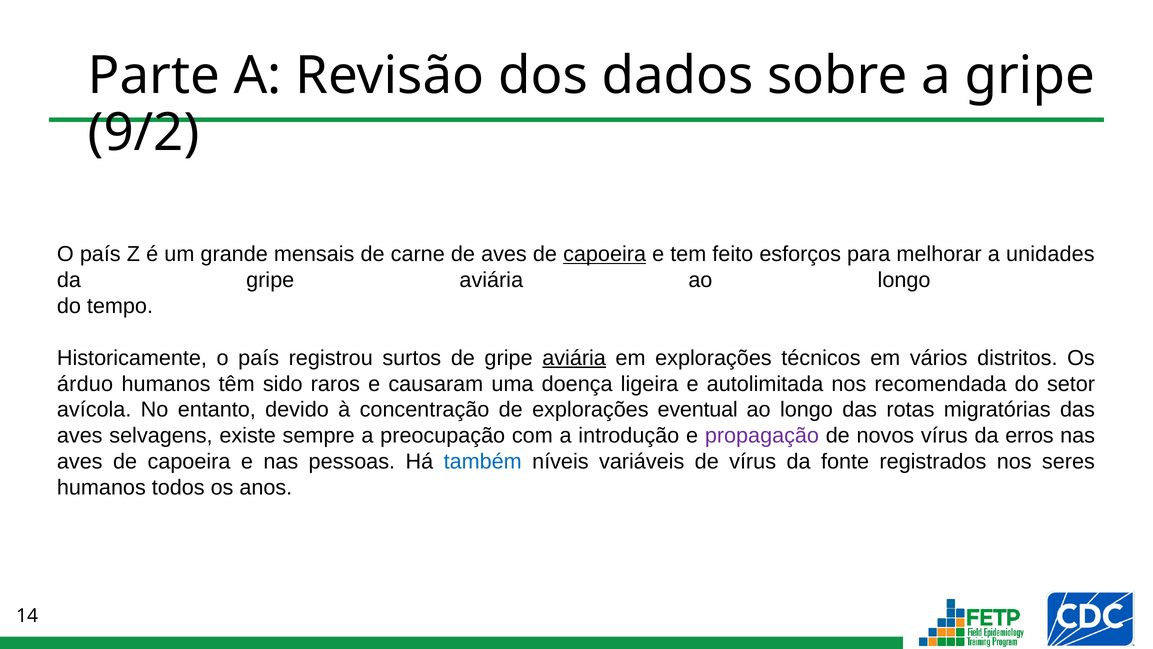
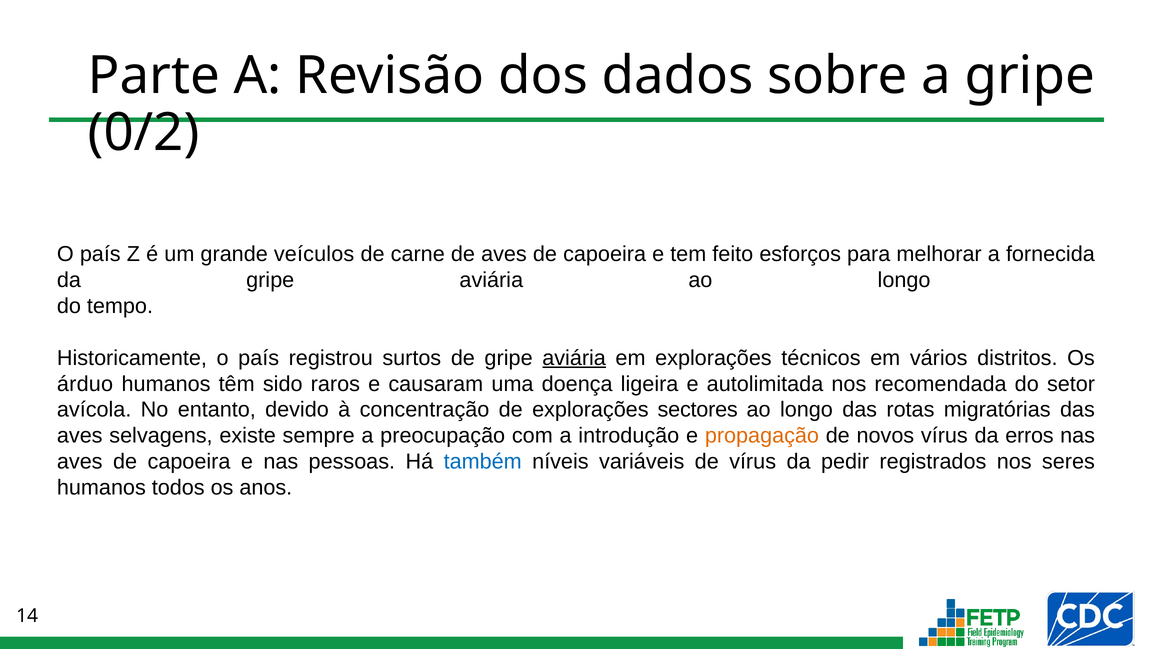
9/2: 9/2 -> 0/2 (144, 133)
mensais: mensais -> veículos (314, 254)
capoeira underline: present -> none (605, 254)
unidades: unidades -> fornecida (1050, 254)
eventual: eventual -> sectores (698, 410)
propagação colour: purple -> orange (762, 436)
fonte: fonte -> pedir (845, 461)
